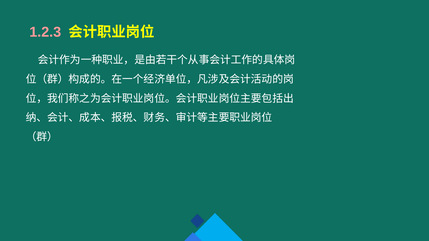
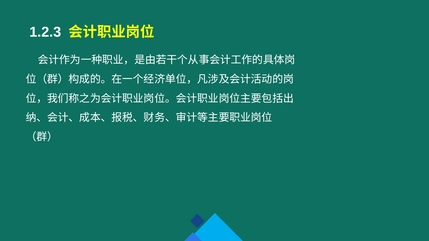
1.2.3 colour: pink -> white (45, 32)
